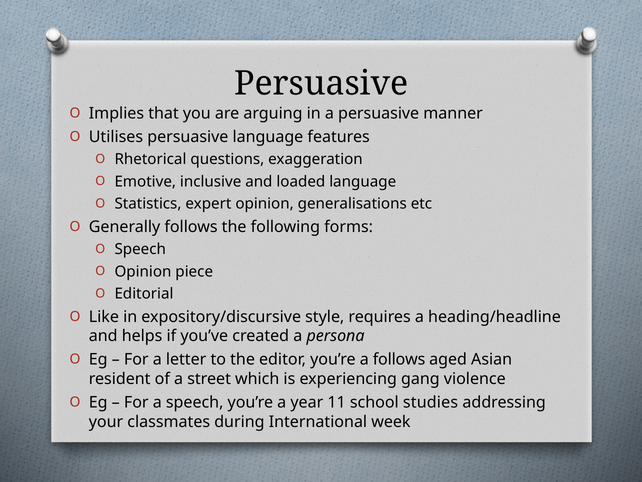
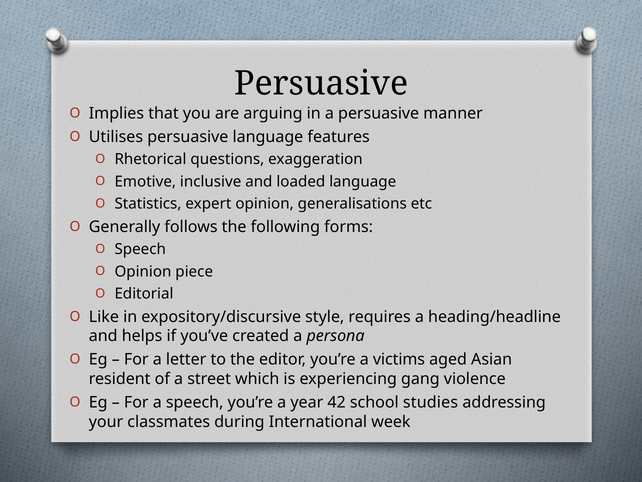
a follows: follows -> victims (399, 359)
11: 11 -> 42 (337, 402)
